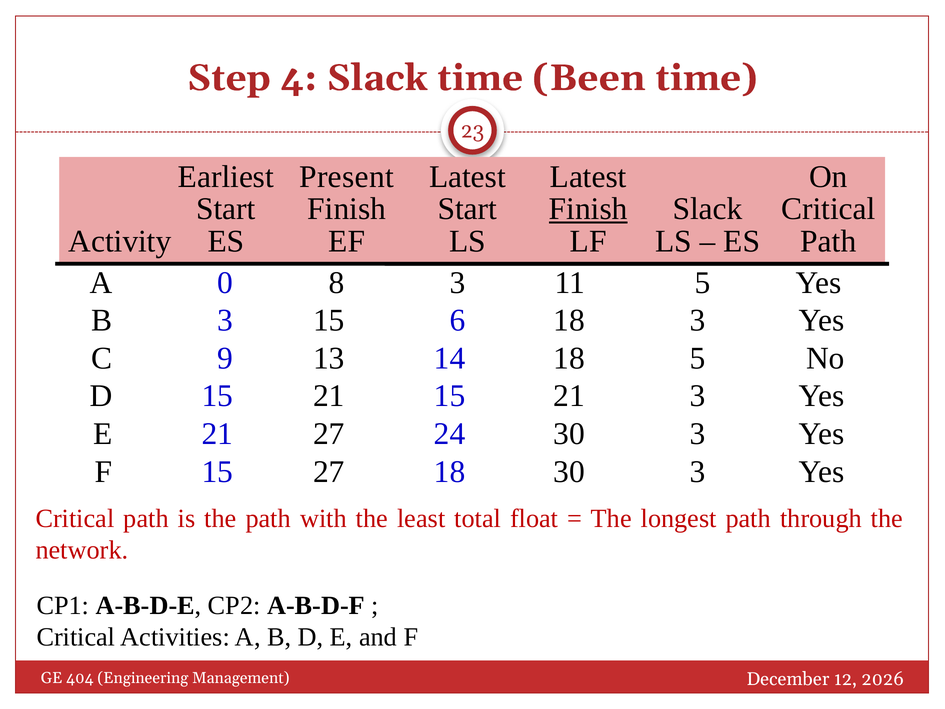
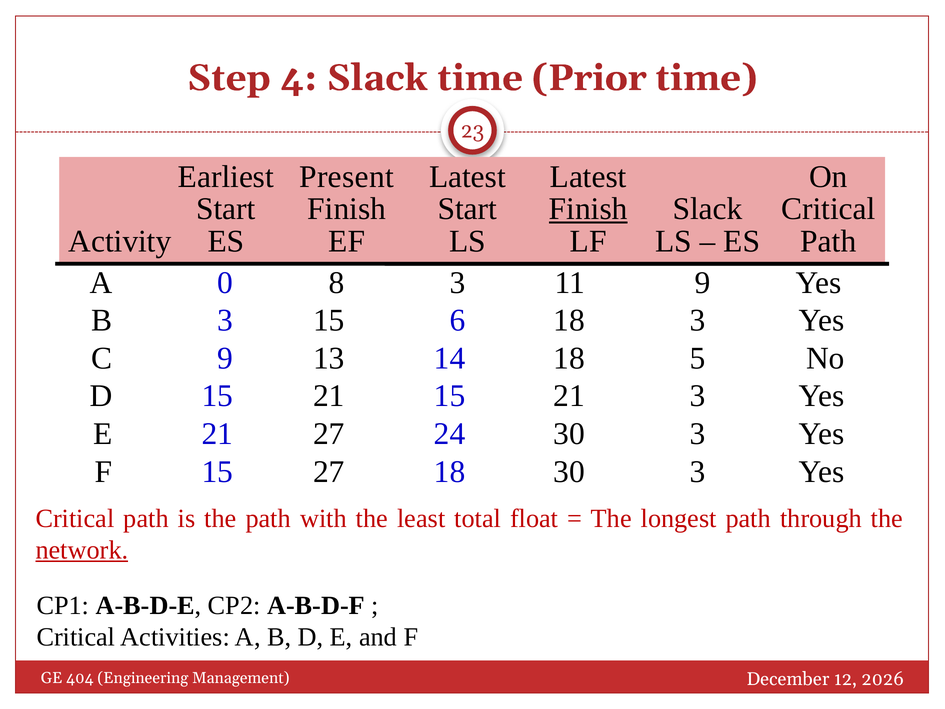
Been: Been -> Prior (589, 78)
11 5: 5 -> 9 (703, 283)
network underline: none -> present (82, 550)
